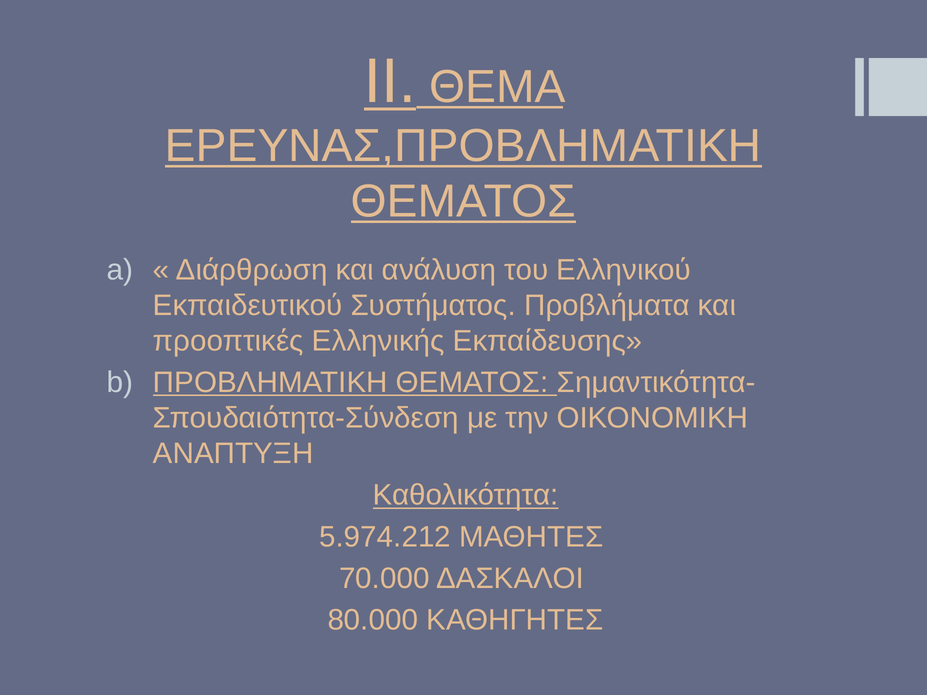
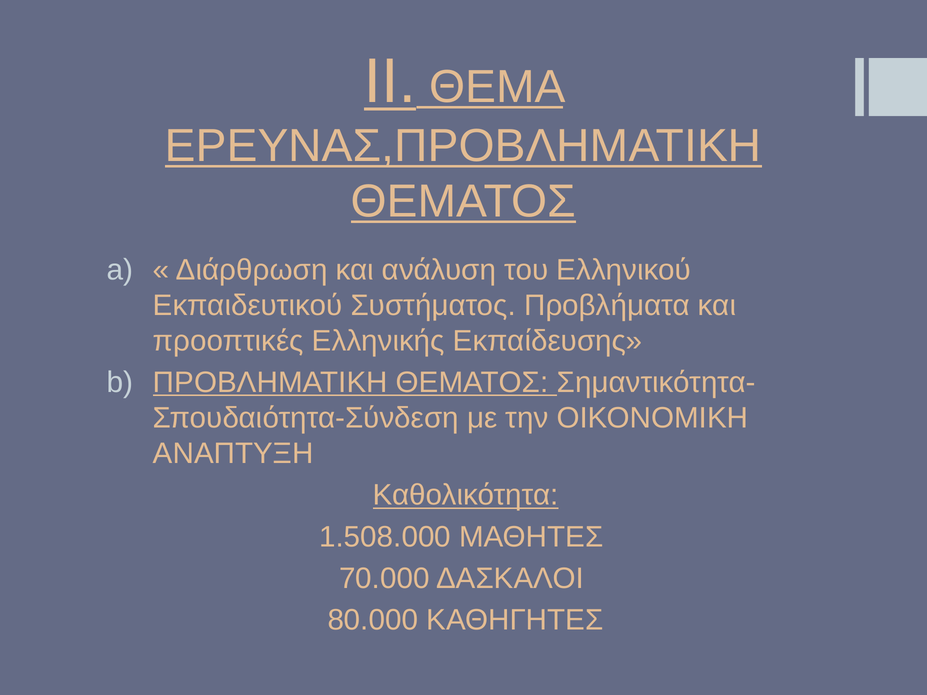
5.974.212: 5.974.212 -> 1.508.000 (385, 537)
